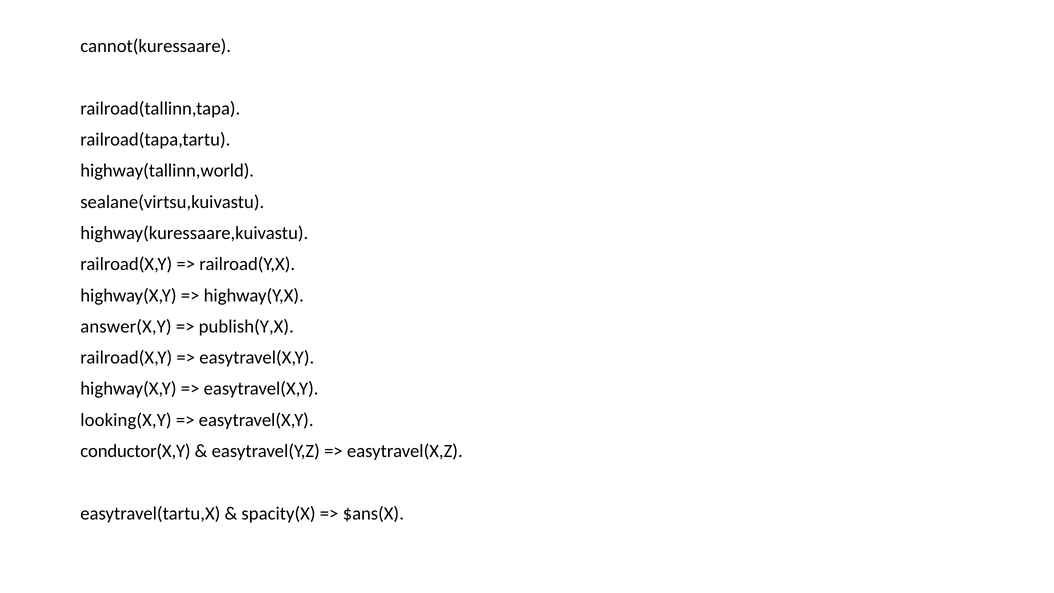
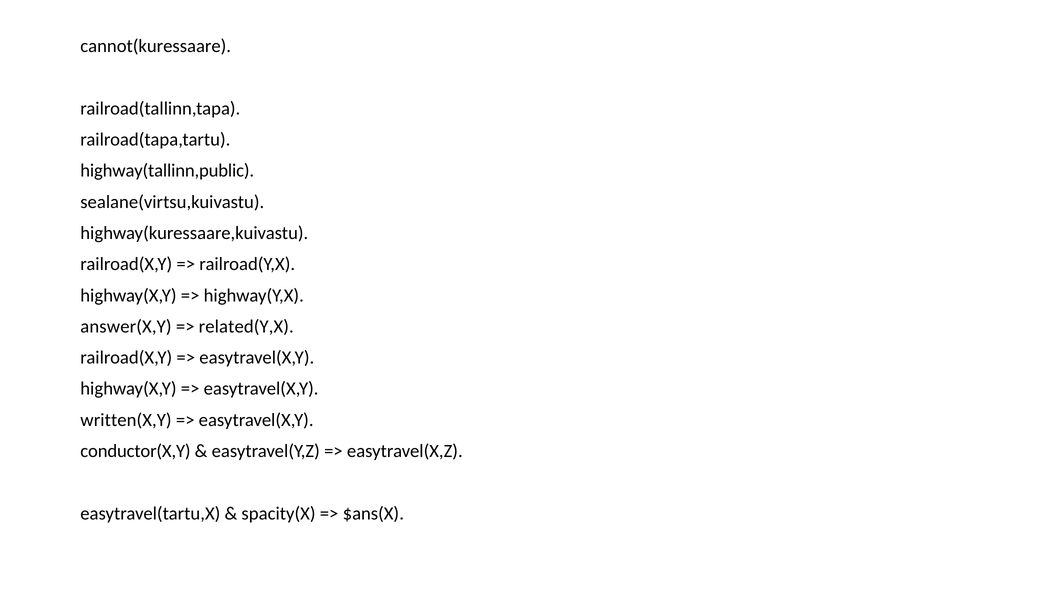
highway(tallinn,world: highway(tallinn,world -> highway(tallinn,public (167, 171)
publish(Y,X: publish(Y,X -> related(Y,X (246, 326)
looking(X,Y: looking(X,Y -> written(X,Y (126, 420)
